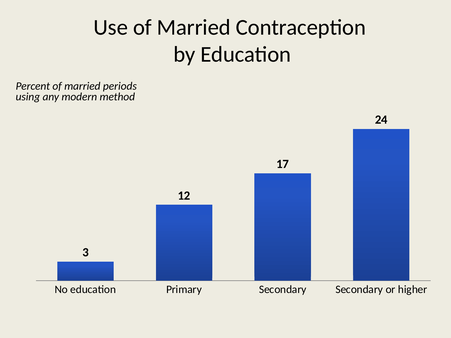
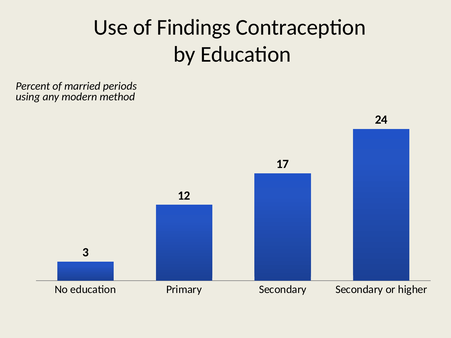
Use of Married: Married -> Findings (194, 28)
